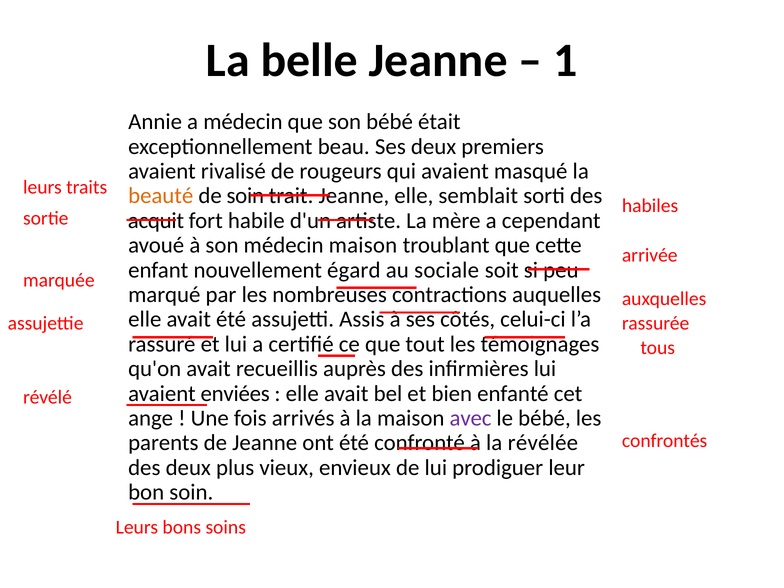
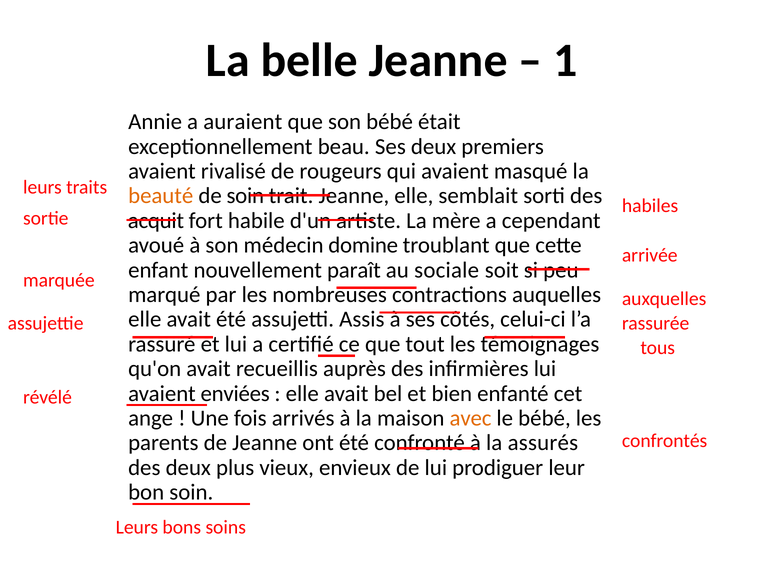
a médecin: médecin -> auraient (243, 122)
médecin maison: maison -> domine (363, 245)
égard: égard -> paraît (354, 270)
avec colour: purple -> orange (471, 418)
révélée: révélée -> assurés (543, 443)
